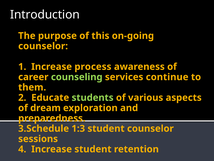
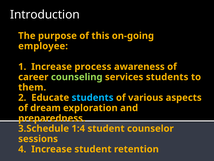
counselor: counselor -> employee (43, 46)
services continue: continue -> students (167, 77)
students colour: light green -> light blue (93, 97)
1:3: 1:3 -> 1:4 (78, 128)
